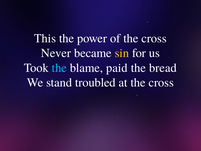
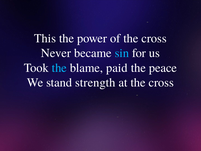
sin colour: yellow -> light blue (122, 53)
bread: bread -> peace (163, 68)
troubled: troubled -> strength (95, 82)
